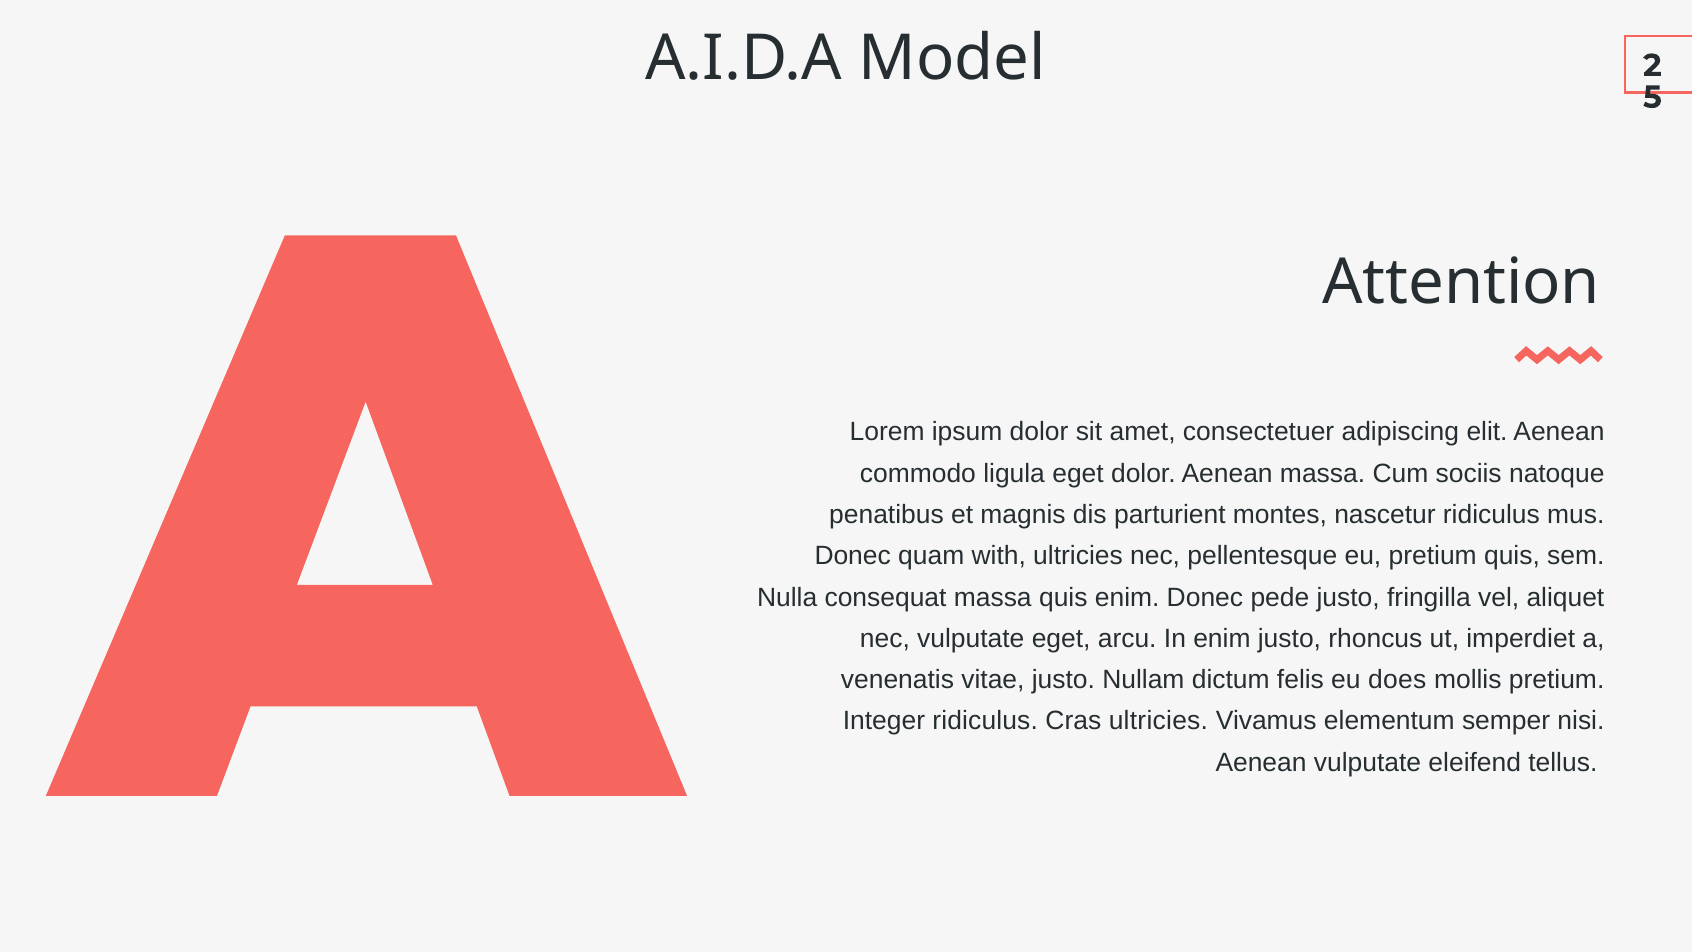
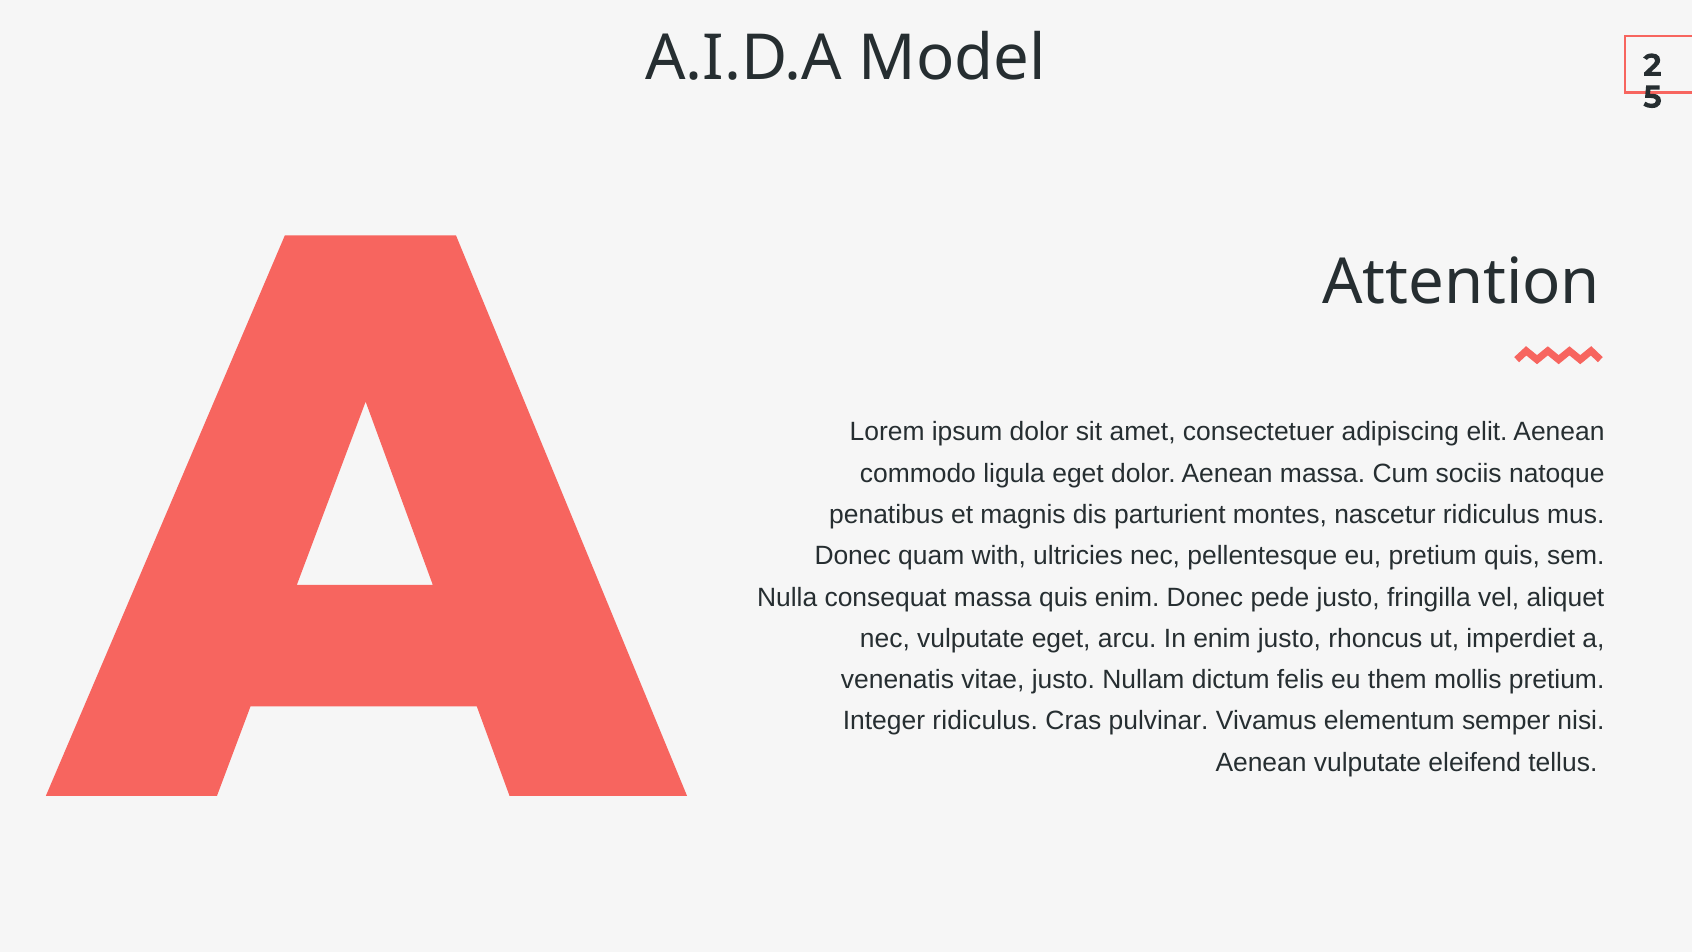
does: does -> them (1397, 680)
Cras ultricies: ultricies -> pulvinar (1159, 721)
